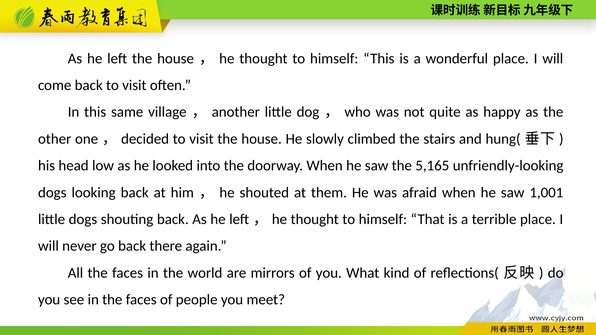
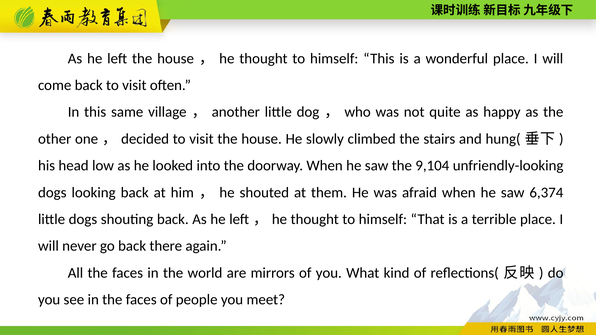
5,165: 5,165 -> 9,104 (432, 166)
1,001: 1,001 -> 6,374 (546, 193)
